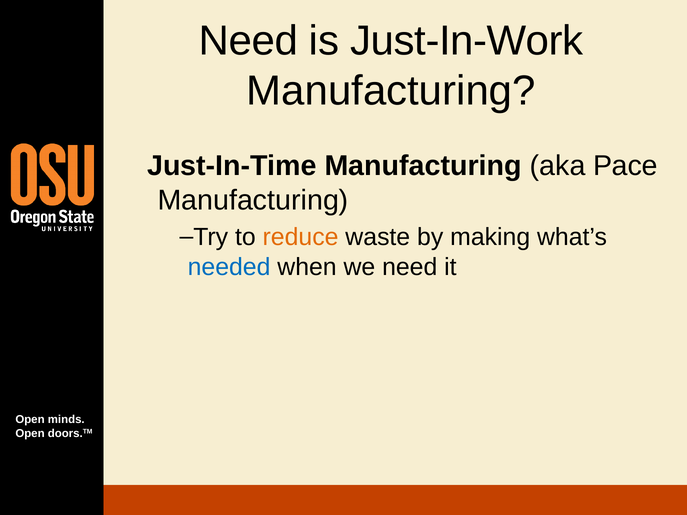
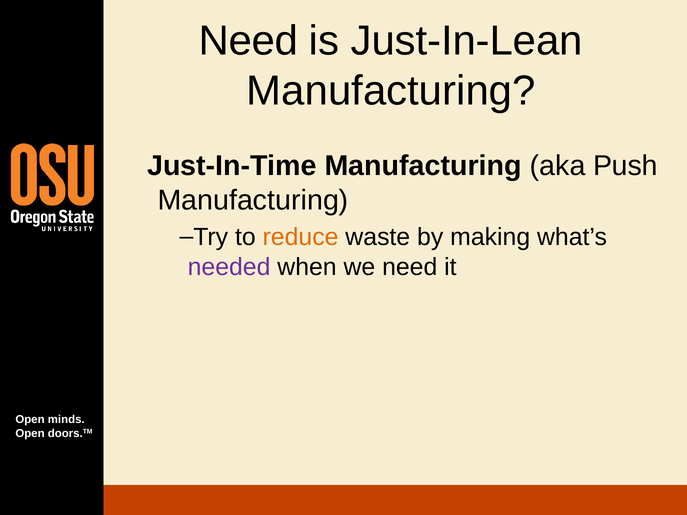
Just-In-Work: Just-In-Work -> Just-In-Lean (467, 41)
Pace: Pace -> Push (625, 166)
needed colour: blue -> purple (229, 267)
